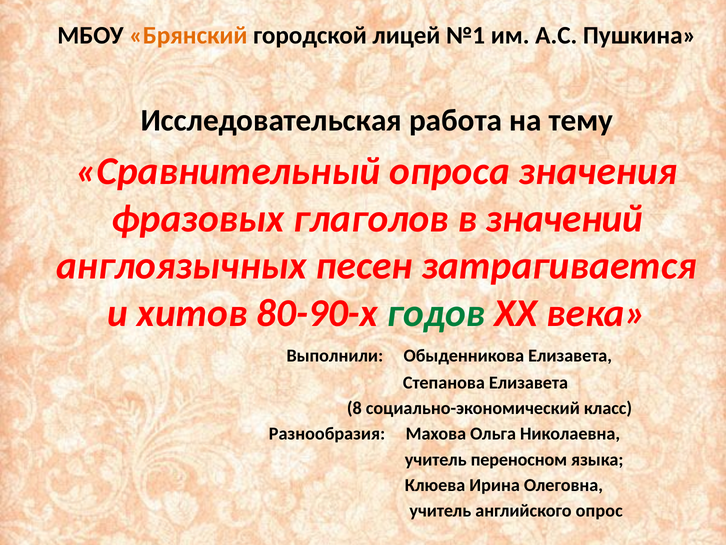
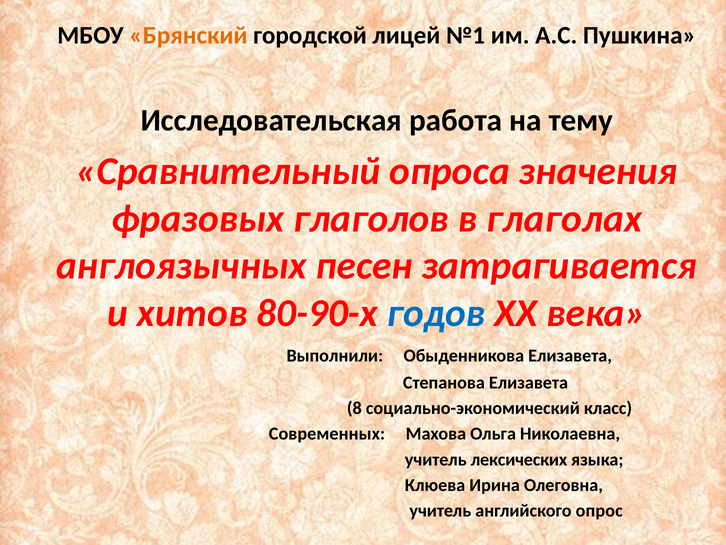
значений: значений -> глаголах (564, 218)
годов colour: green -> blue (436, 313)
Разнообразия: Разнообразия -> Современных (327, 433)
переносном: переносном -> лексических (519, 459)
